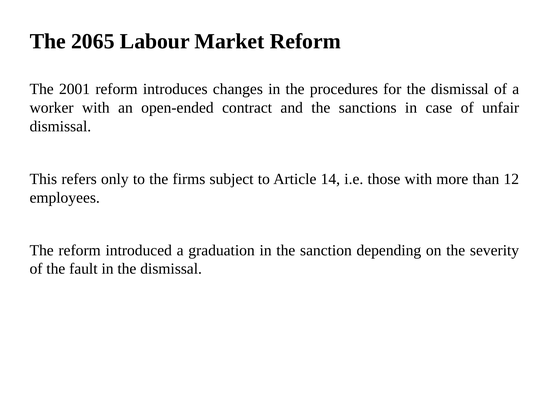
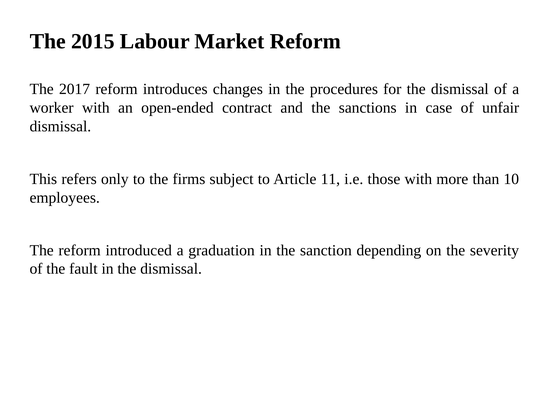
2065: 2065 -> 2015 (93, 42)
2001: 2001 -> 2017 (75, 89)
14: 14 -> 11 (330, 179)
12: 12 -> 10 (511, 179)
